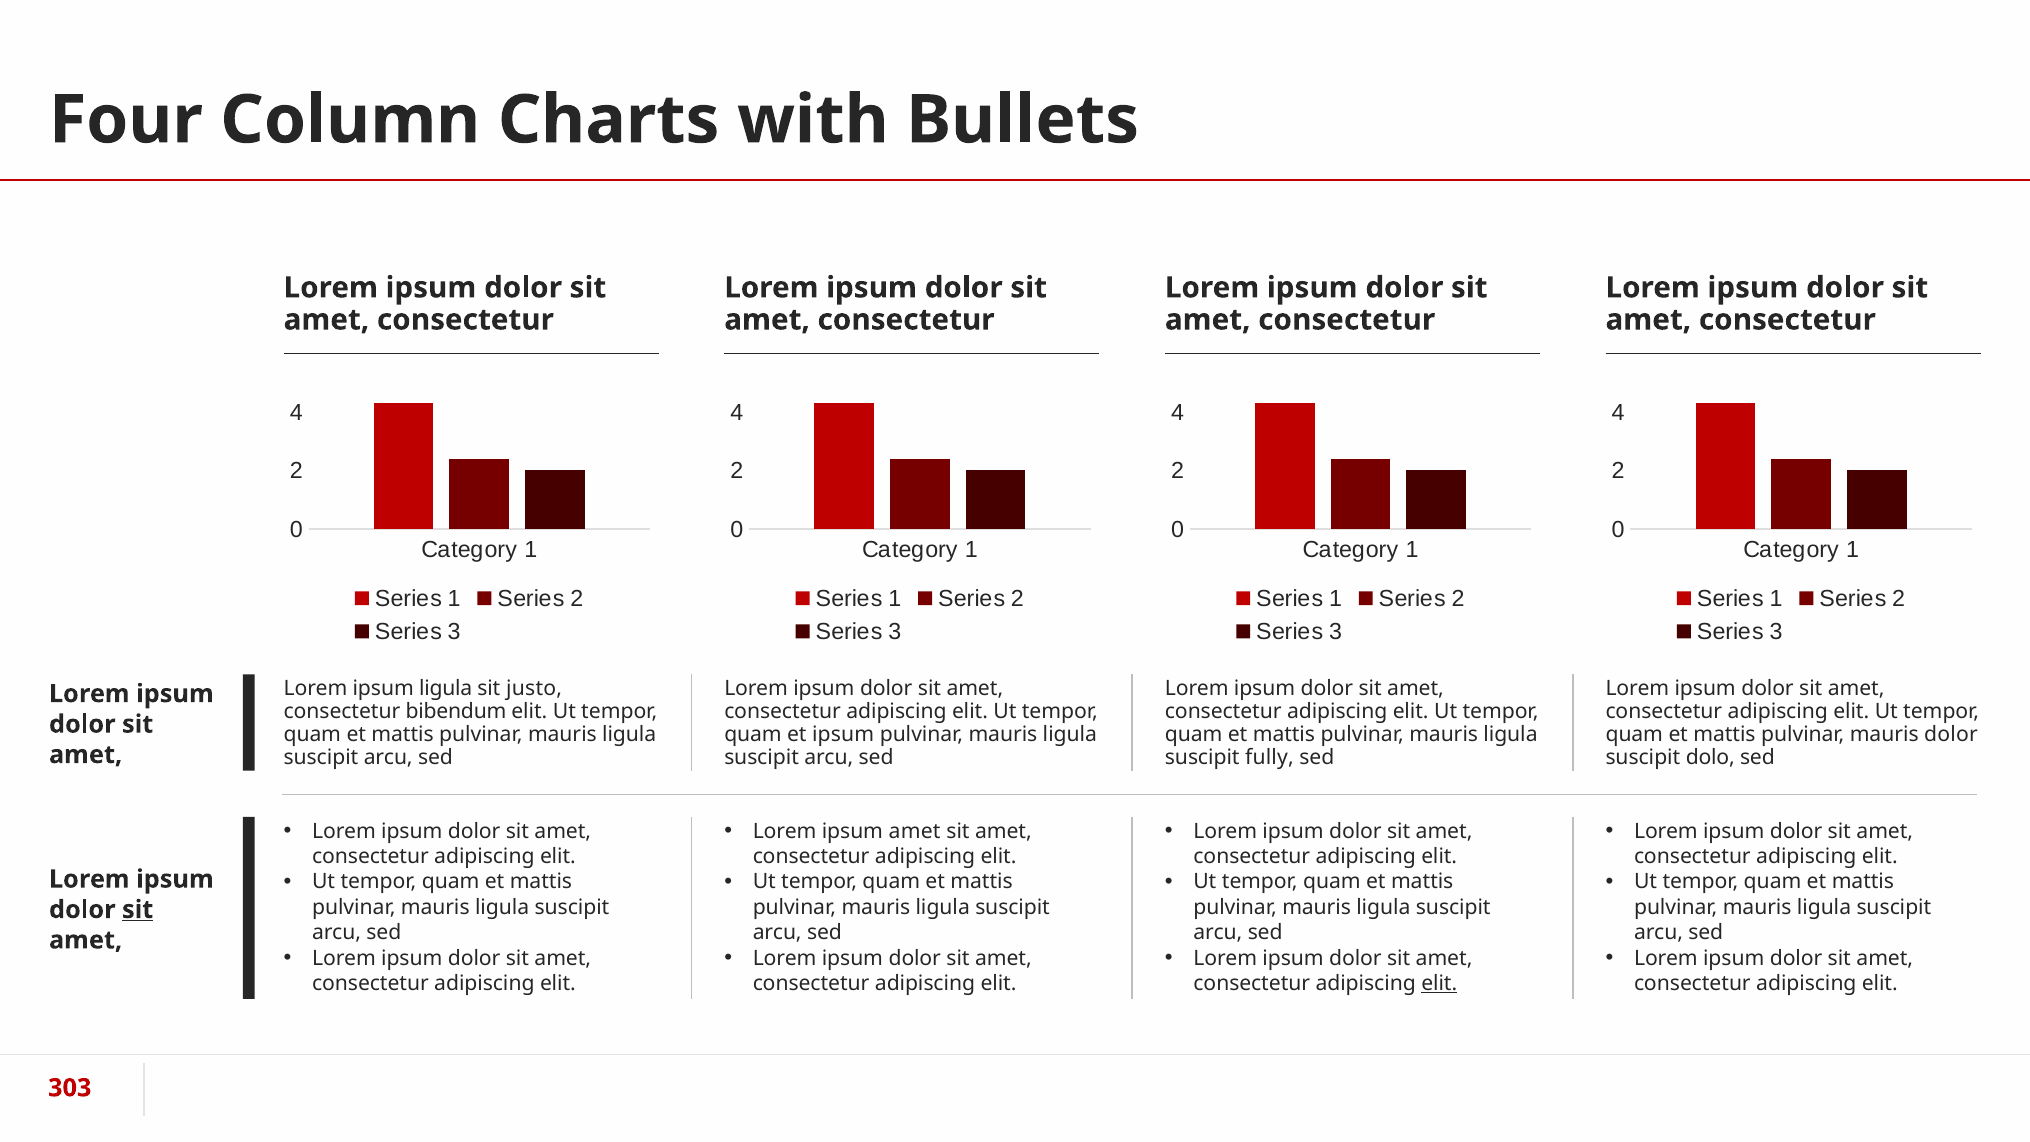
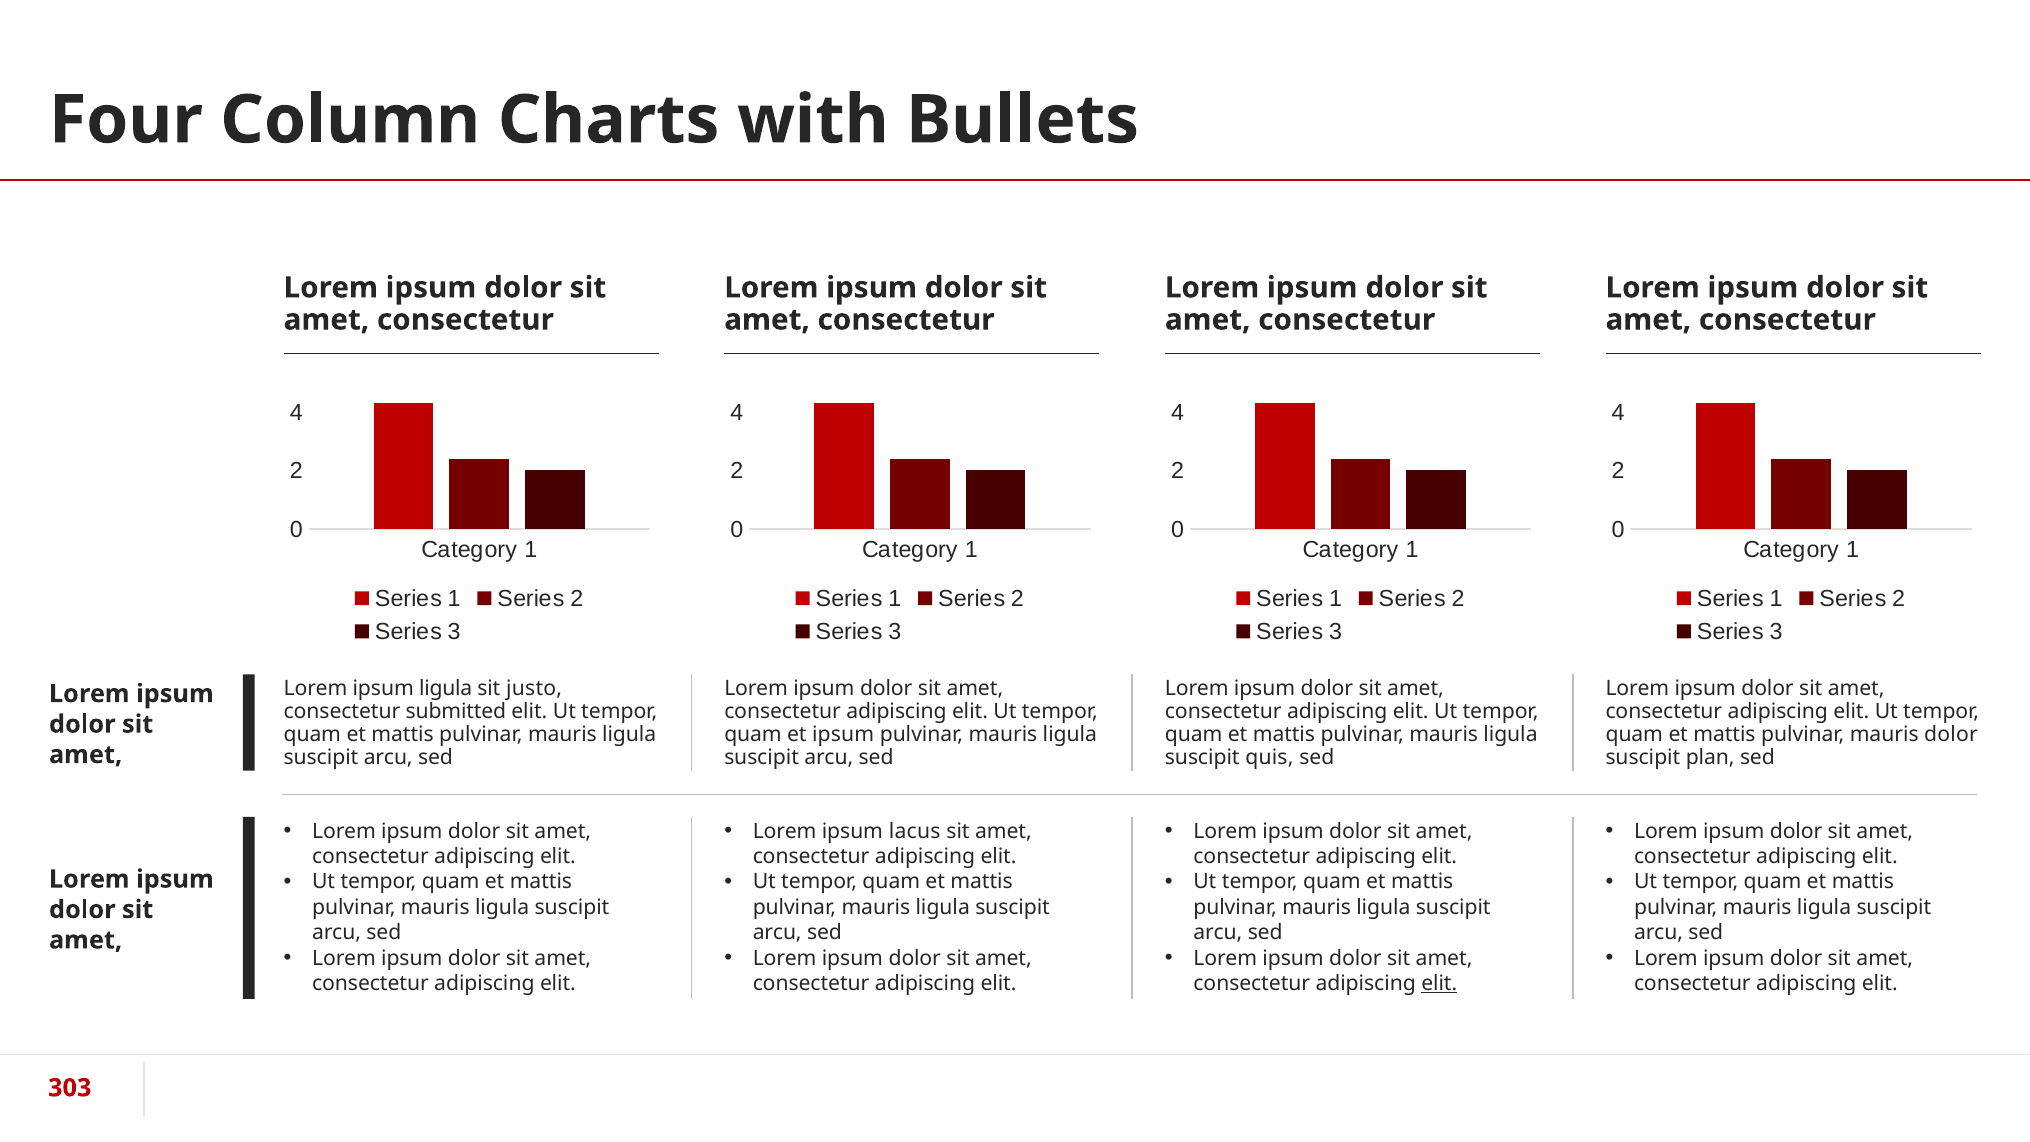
bibendum: bibendum -> submitted (456, 711)
fully: fully -> quis (1269, 757)
dolo: dolo -> plan (1710, 757)
ipsum amet: amet -> lacus (915, 831)
sit underline: present -> none (138, 910)
